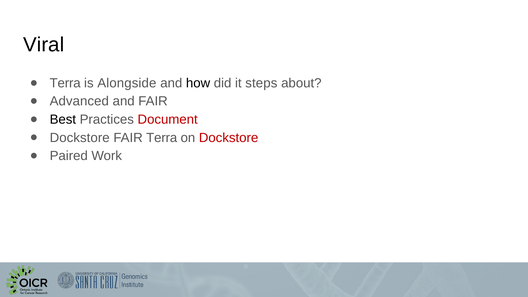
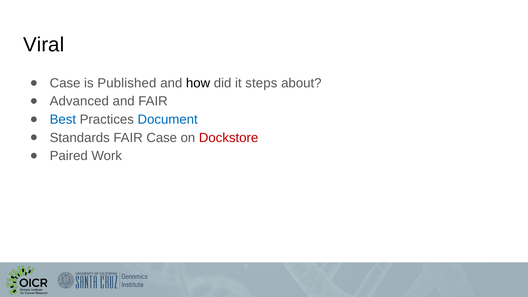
Terra: Terra -> Case (65, 83)
Alongside: Alongside -> Published (127, 83)
Best colour: black -> blue (63, 119)
Document colour: red -> blue (168, 119)
Dockstore: Dockstore -> Standards (80, 138)
FAIR Terra: Terra -> Case (162, 138)
